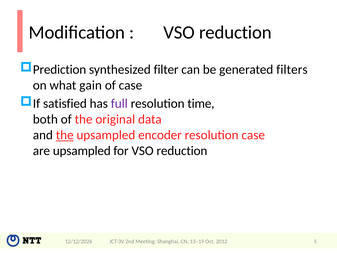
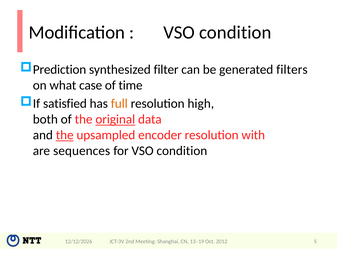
reduction: reduction -> condition (235, 32)
gain: gain -> case (91, 85)
of case: case -> time (131, 85)
full colour: purple -> orange (119, 104)
time: time -> high (201, 104)
original underline: none -> present (115, 119)
resolution case: case -> with (253, 135)
are upsampled: upsampled -> sequences (82, 151)
for VSO reduction: reduction -> condition (182, 151)
